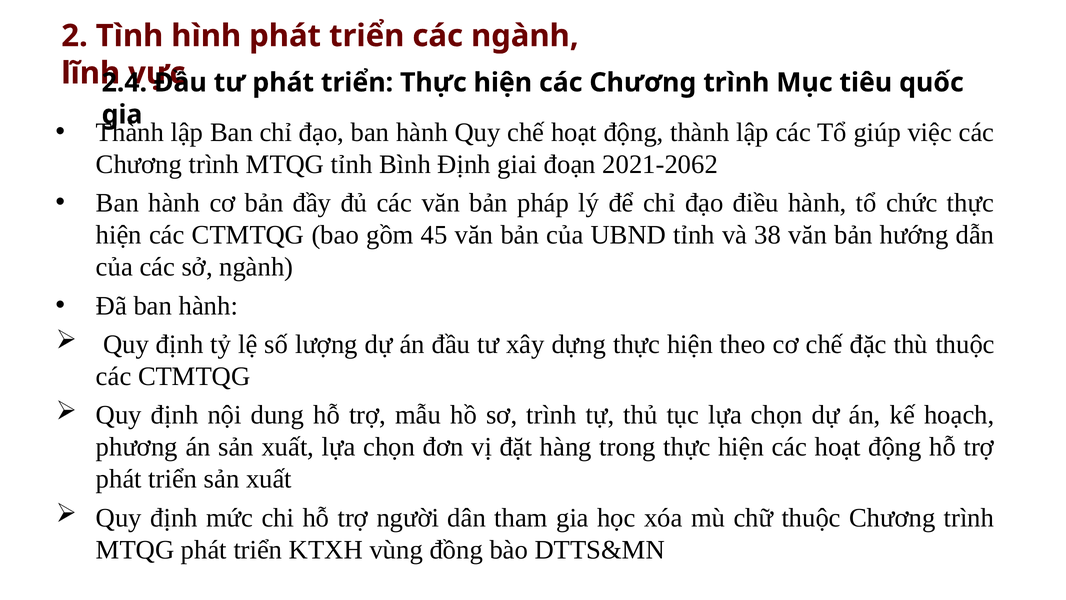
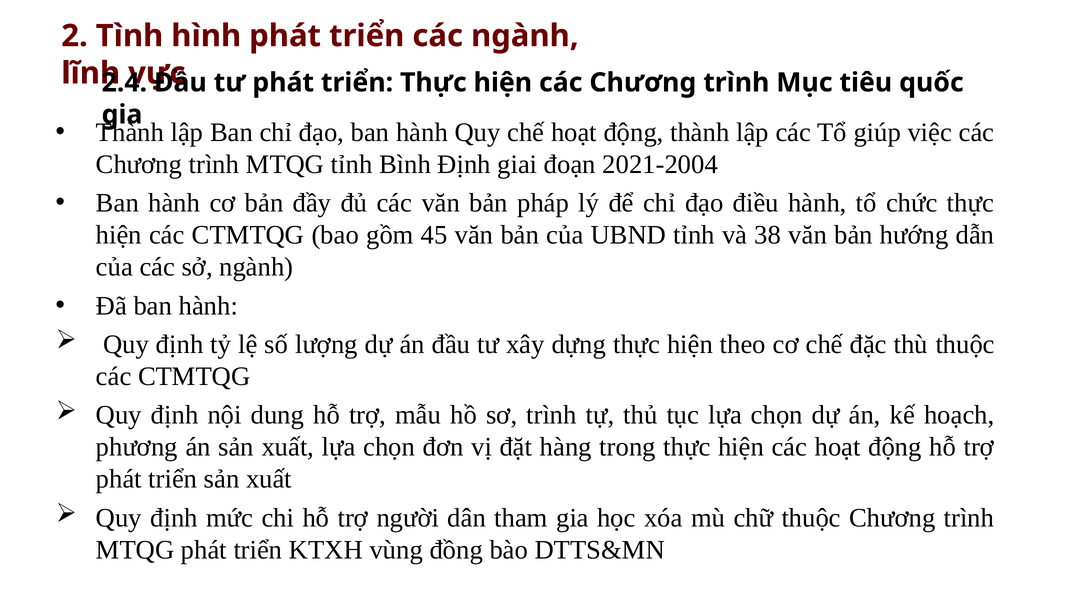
2021-2062: 2021-2062 -> 2021-2004 (660, 164)
